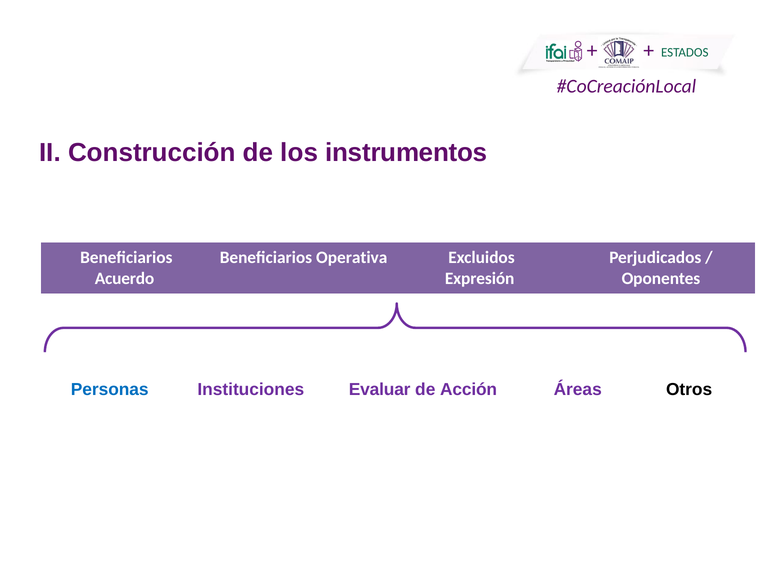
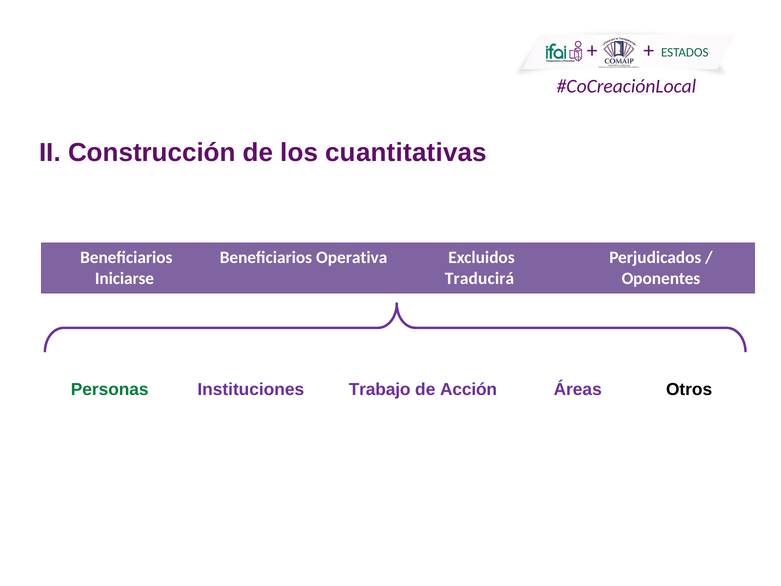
instrumentos: instrumentos -> cuantitativas (406, 152)
Acuerdo: Acuerdo -> Iniciarse (125, 278)
Expresión: Expresión -> Traducirá (480, 278)
Personas colour: blue -> green (110, 389)
Evaluar: Evaluar -> Trabajo (380, 389)
